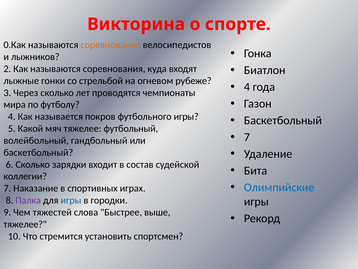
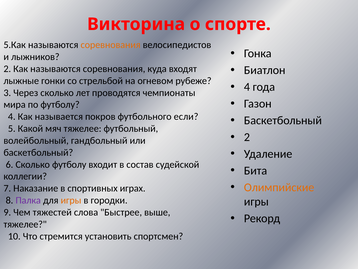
0.Как: 0.Как -> 5.Как (15, 45)
футбольного игры: игры -> если (186, 116)
7: 7 -> 2 (247, 137)
Сколько зарядки: зарядки -> футболу (69, 164)
Олимпийские colour: blue -> orange (279, 187)
игры colour: blue -> orange (71, 200)
